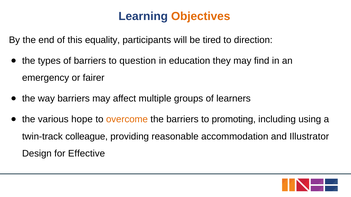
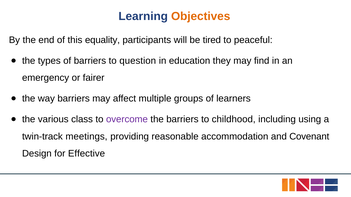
direction: direction -> peaceful (253, 40)
hope: hope -> class (82, 120)
overcome colour: orange -> purple (127, 120)
promoting: promoting -> childhood (234, 120)
colleague: colleague -> meetings (86, 137)
Illustrator: Illustrator -> Covenant (309, 137)
